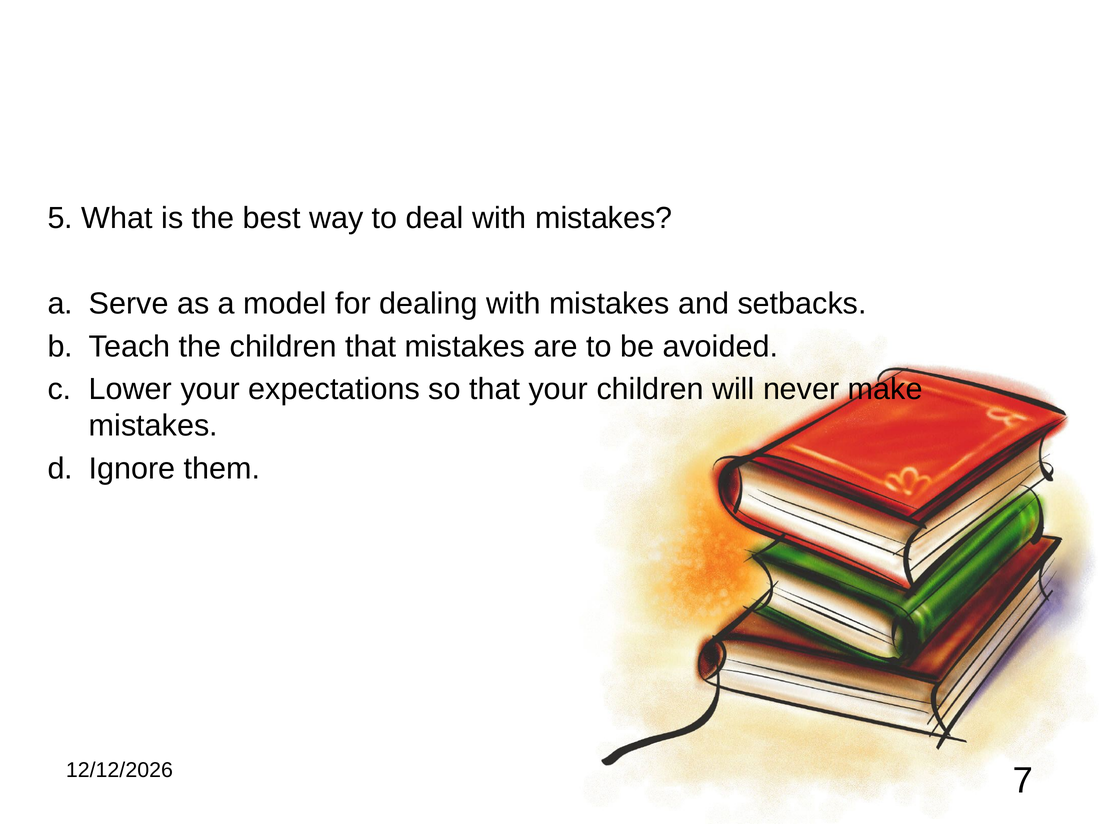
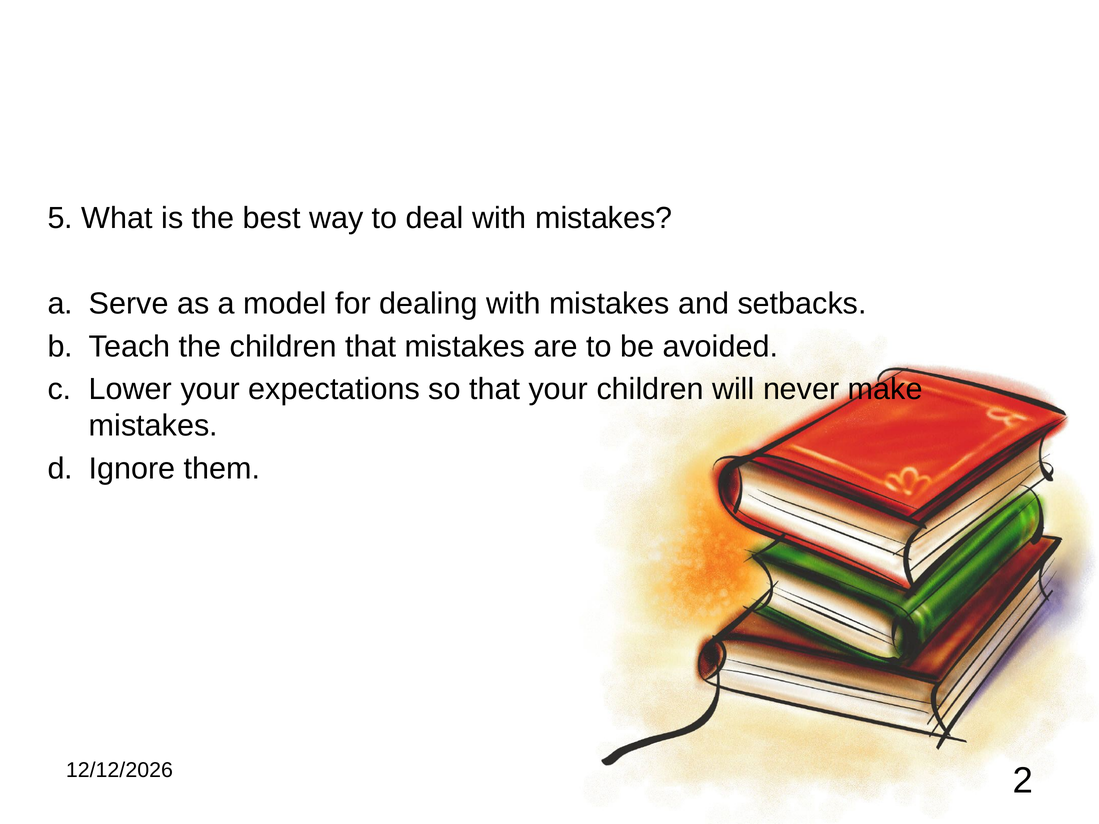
7: 7 -> 2 (1023, 781)
